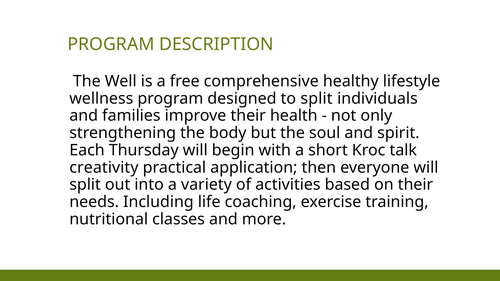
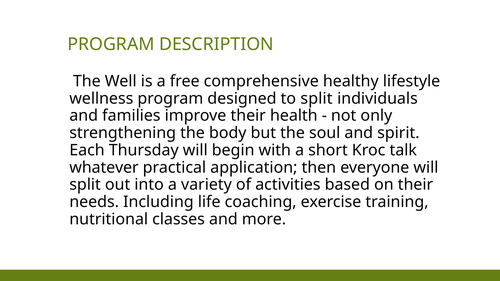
creativity: creativity -> whatever (104, 168)
